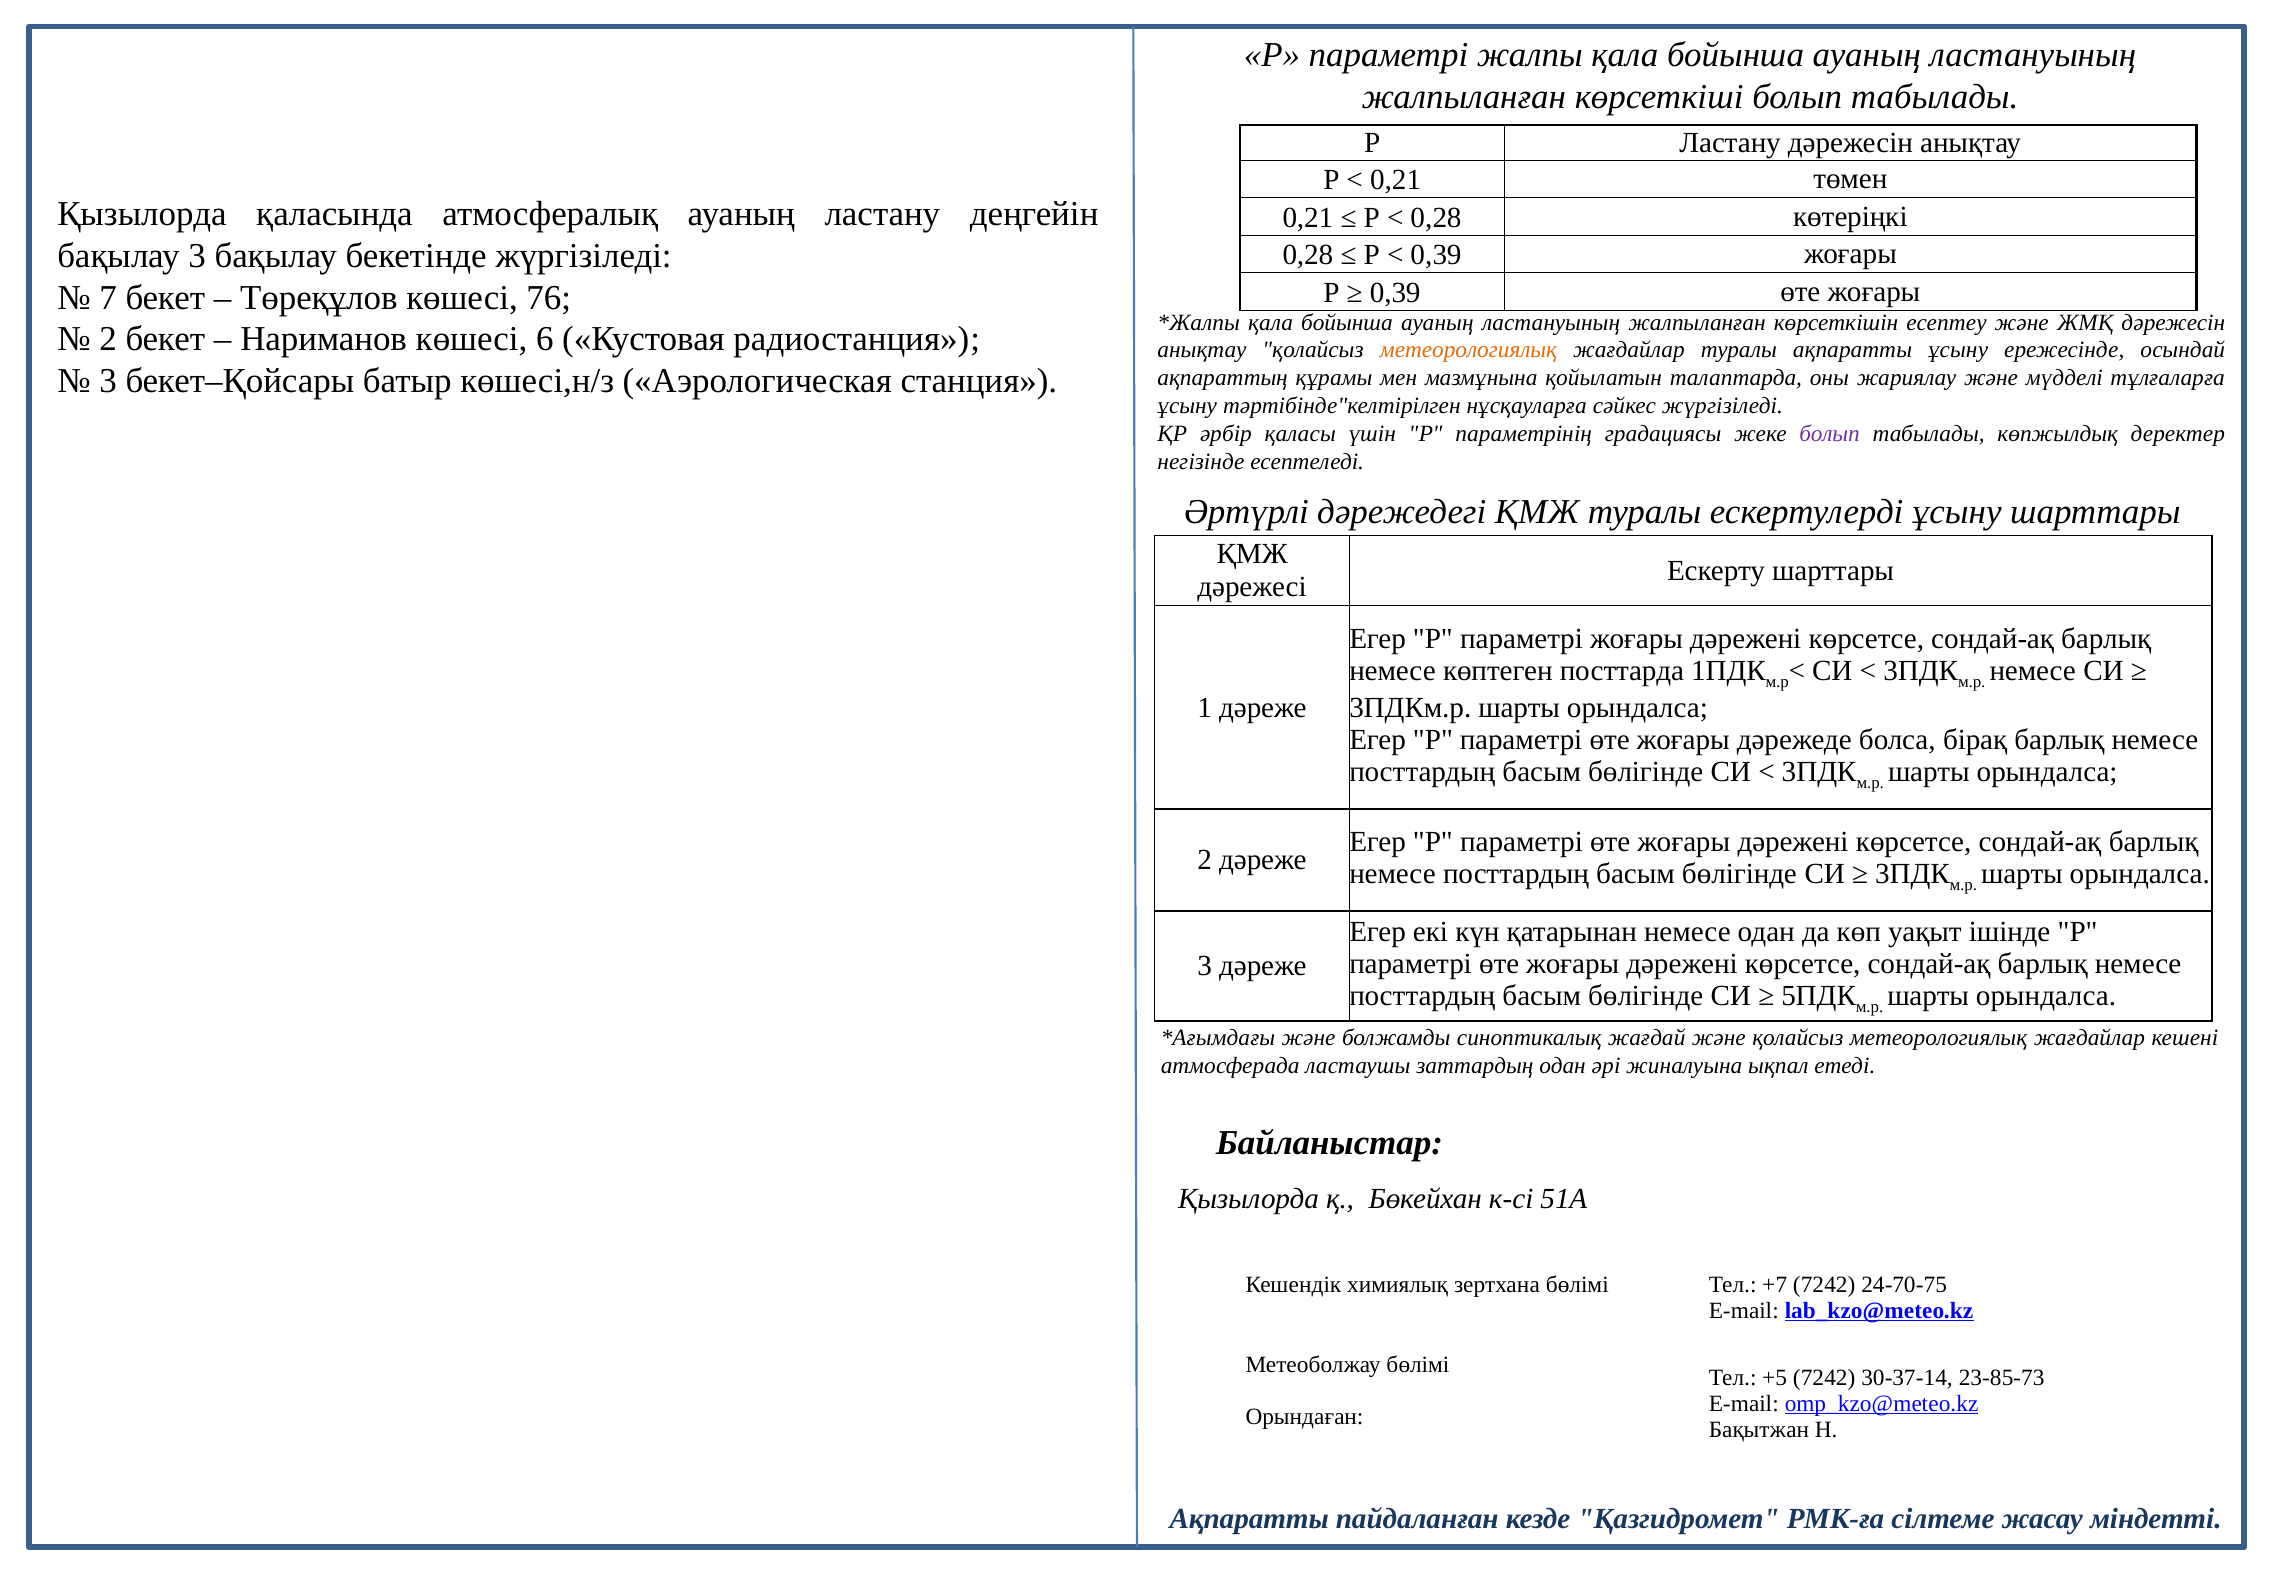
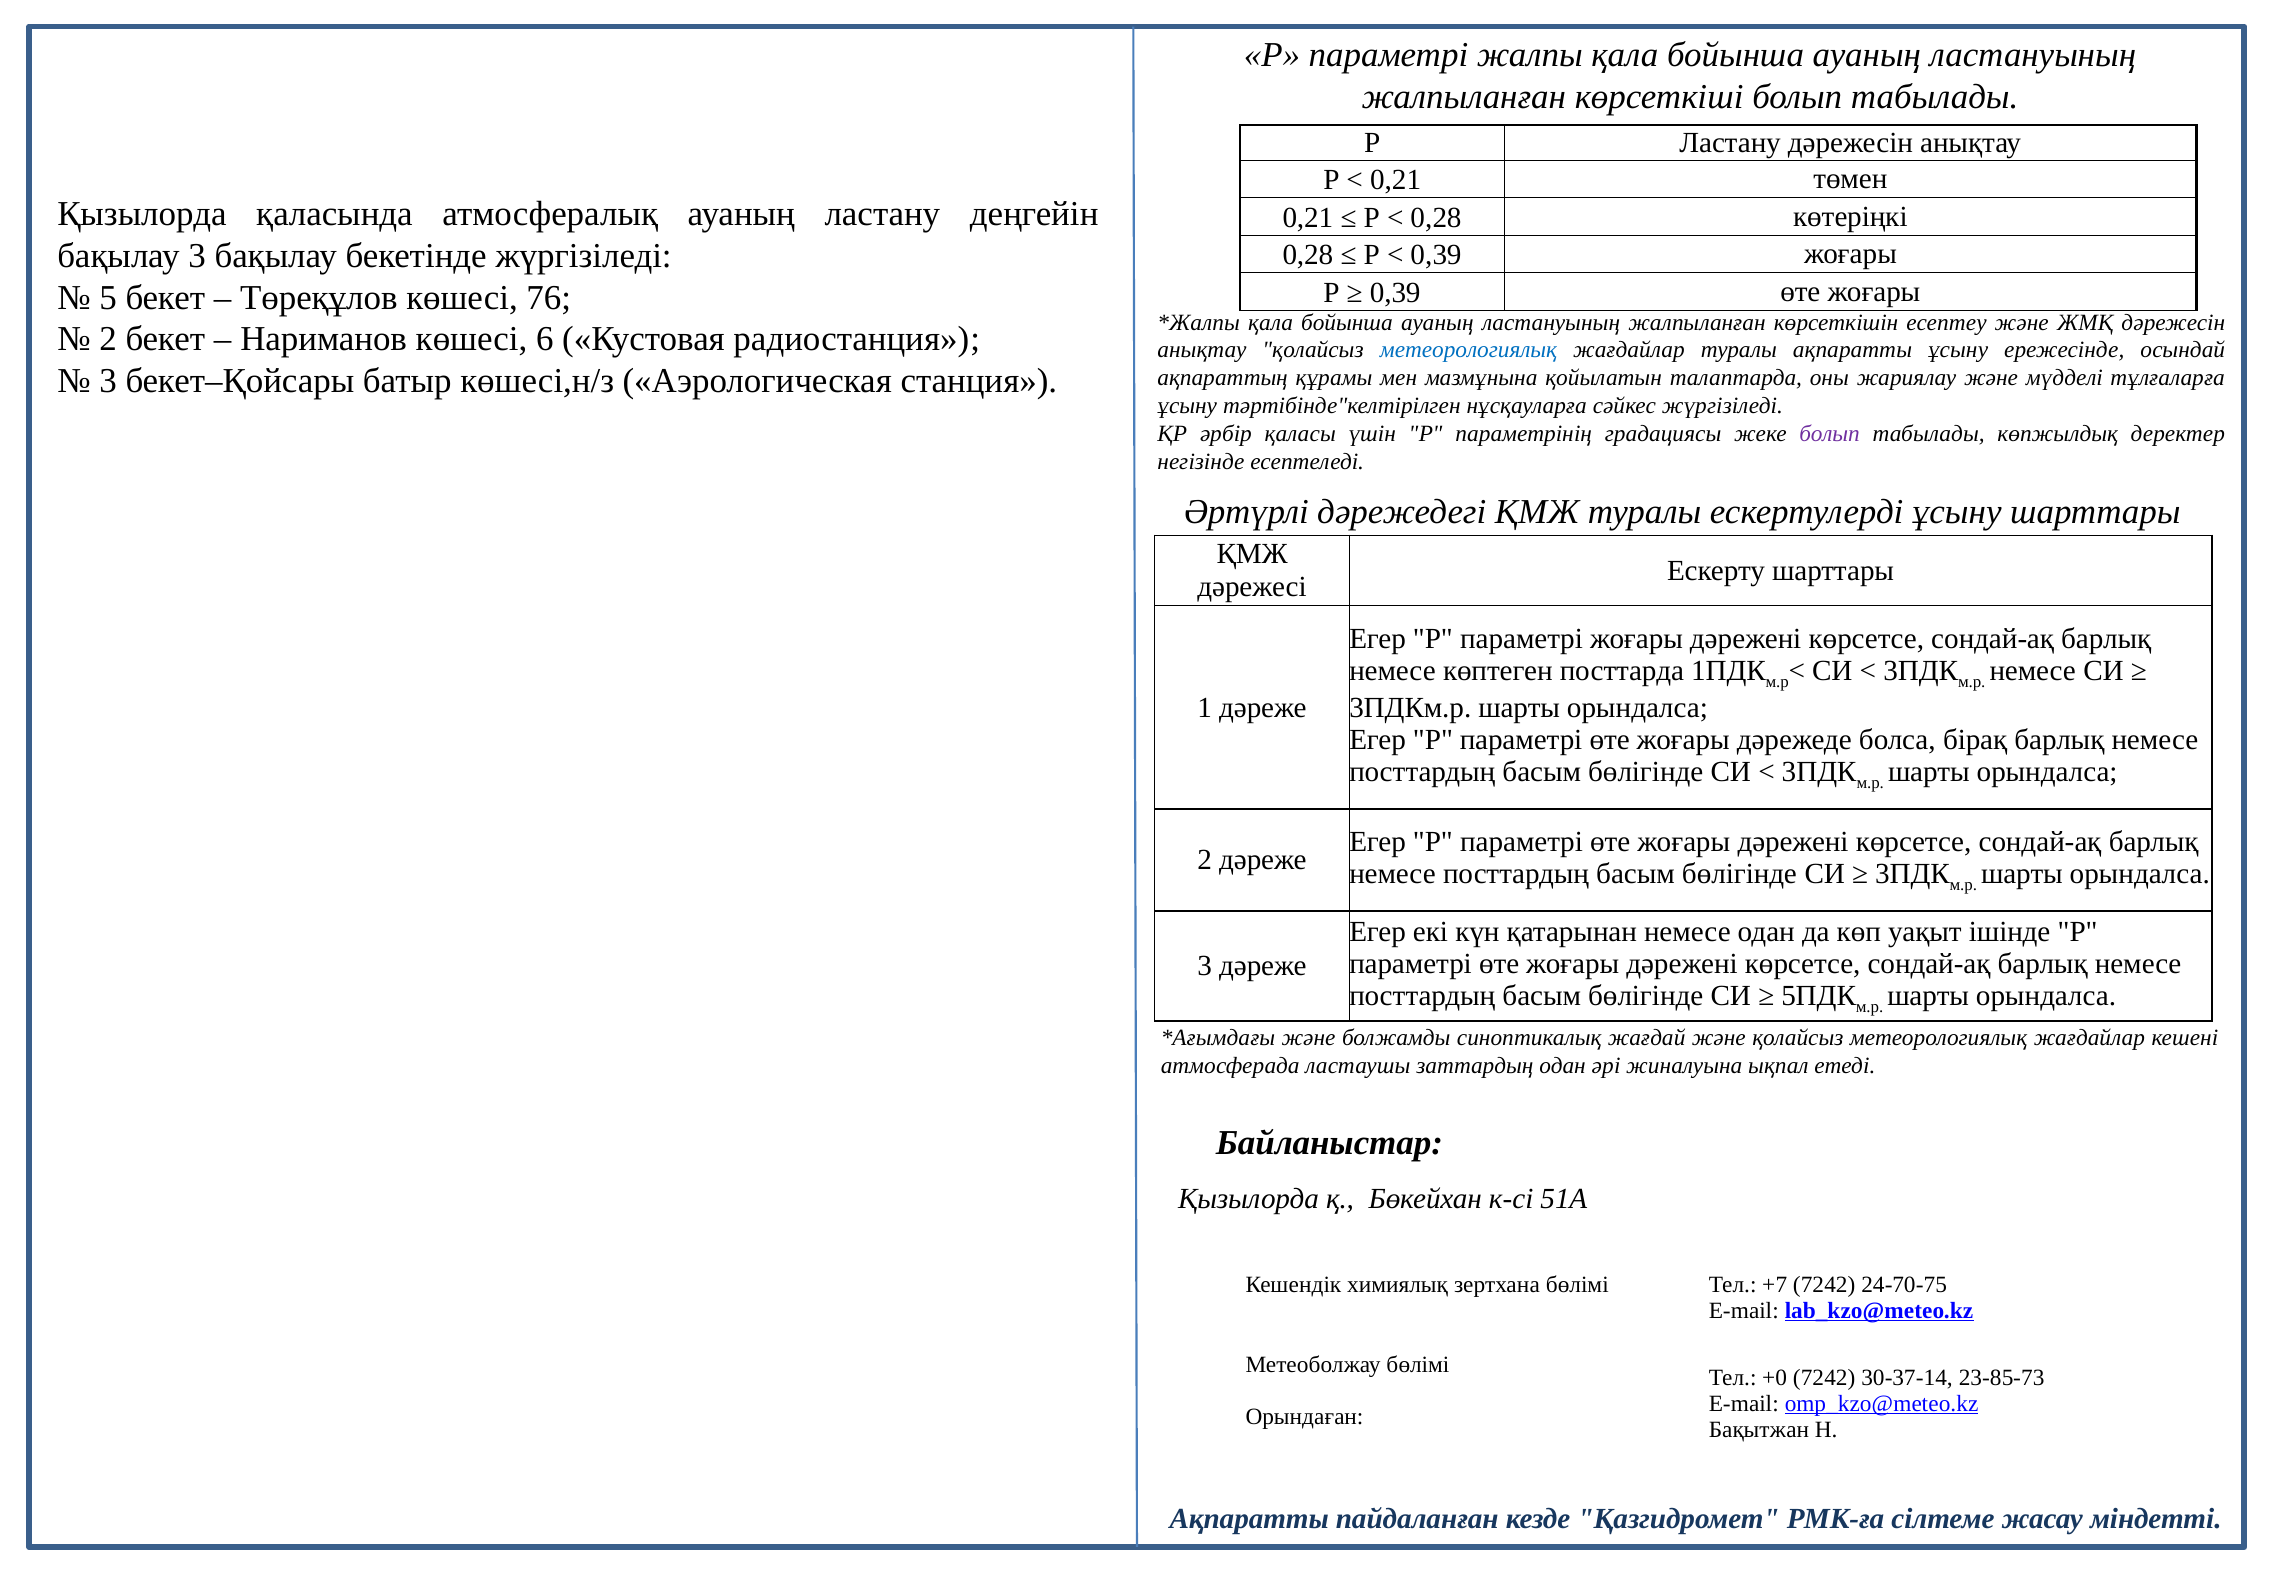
7: 7 -> 5 (108, 298)
метеорологиялық colour: orange -> blue (1469, 350)
+5: +5 -> +0 (1775, 1378)
